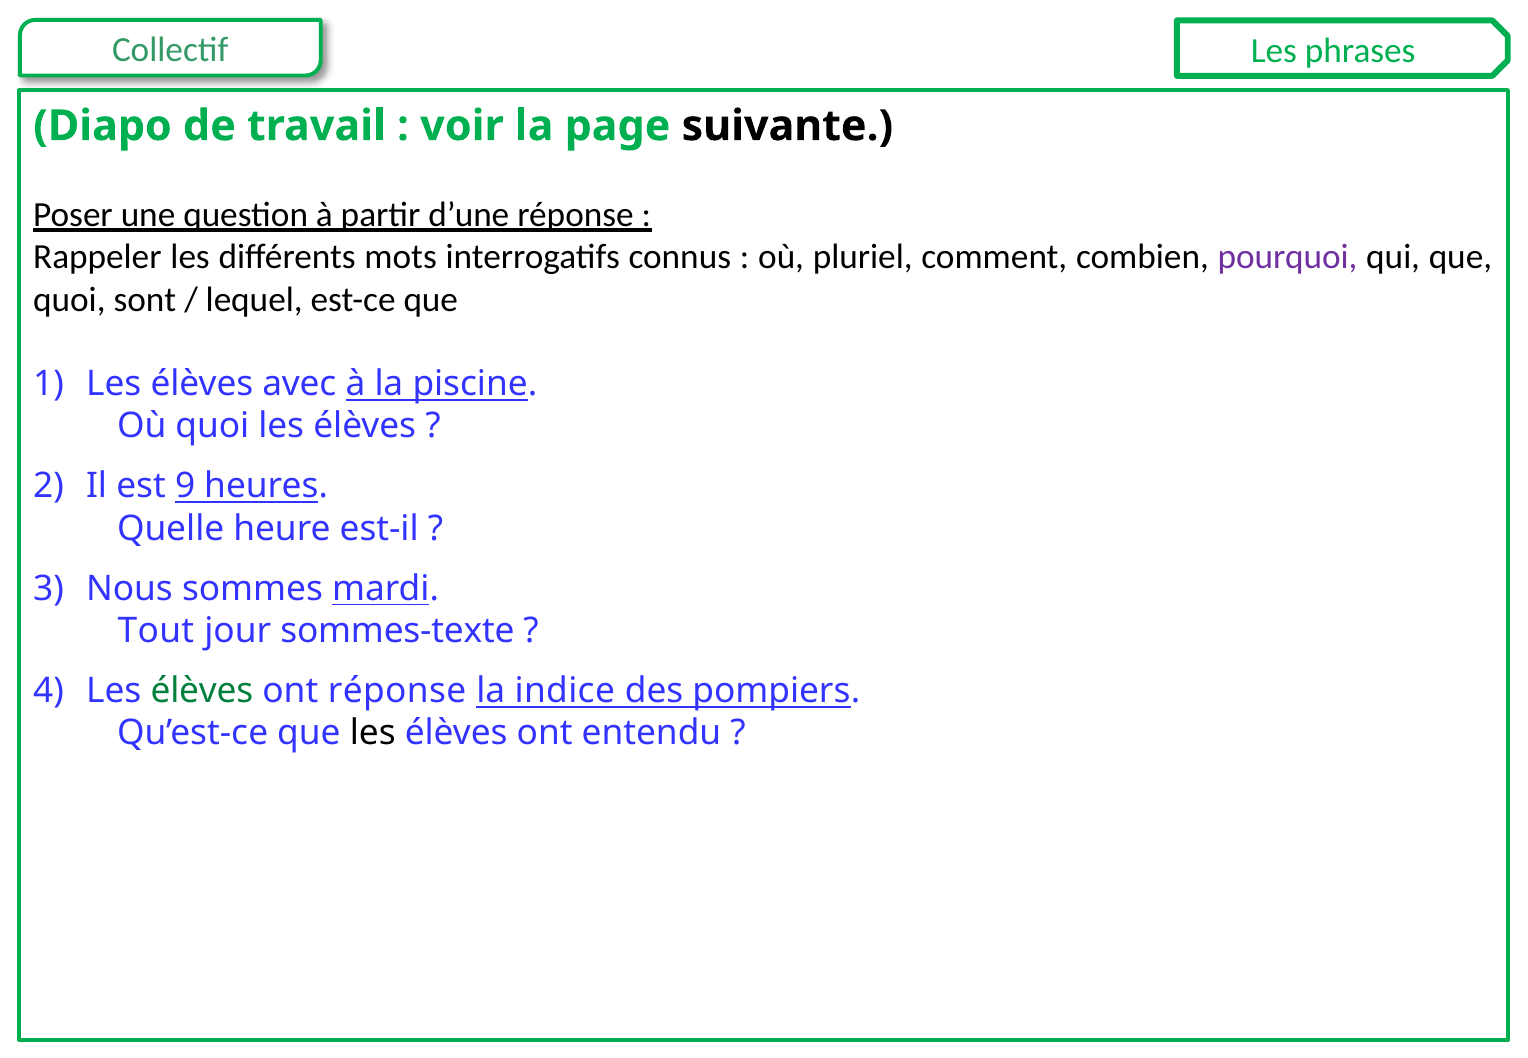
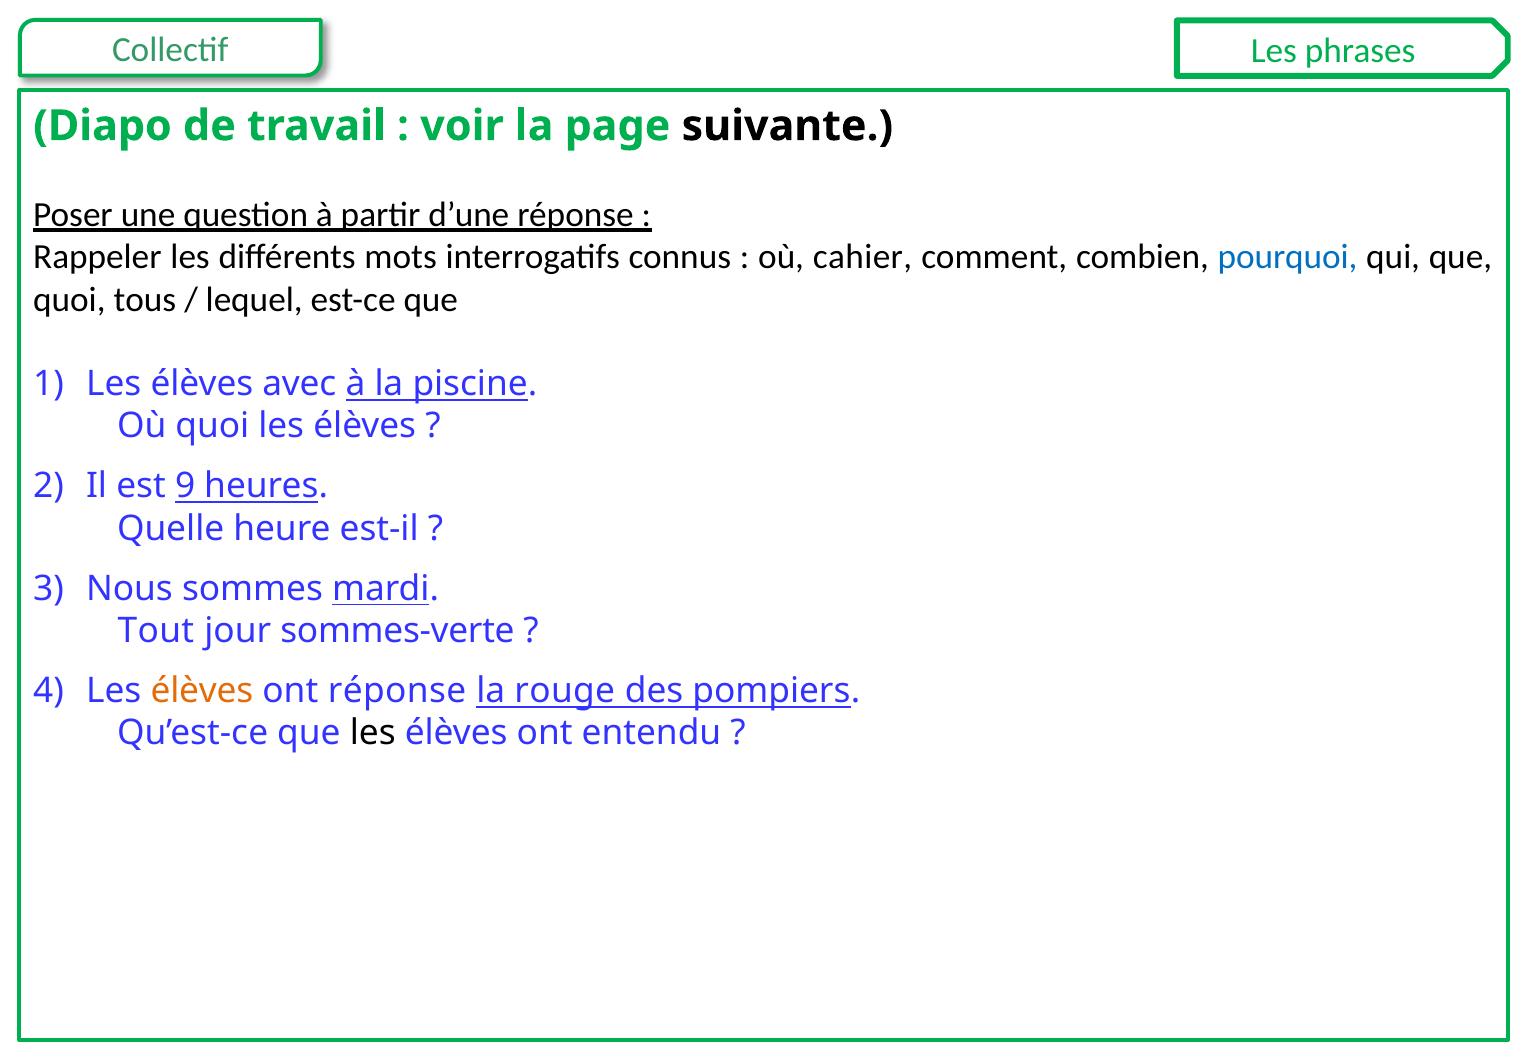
pluriel: pluriel -> cahier (863, 257)
pourquoi colour: purple -> blue (1288, 257)
sont: sont -> tous (145, 299)
sommes-texte: sommes-texte -> sommes-verte (397, 631)
élèves colour: green -> orange (202, 691)
indice: indice -> rouge (565, 691)
